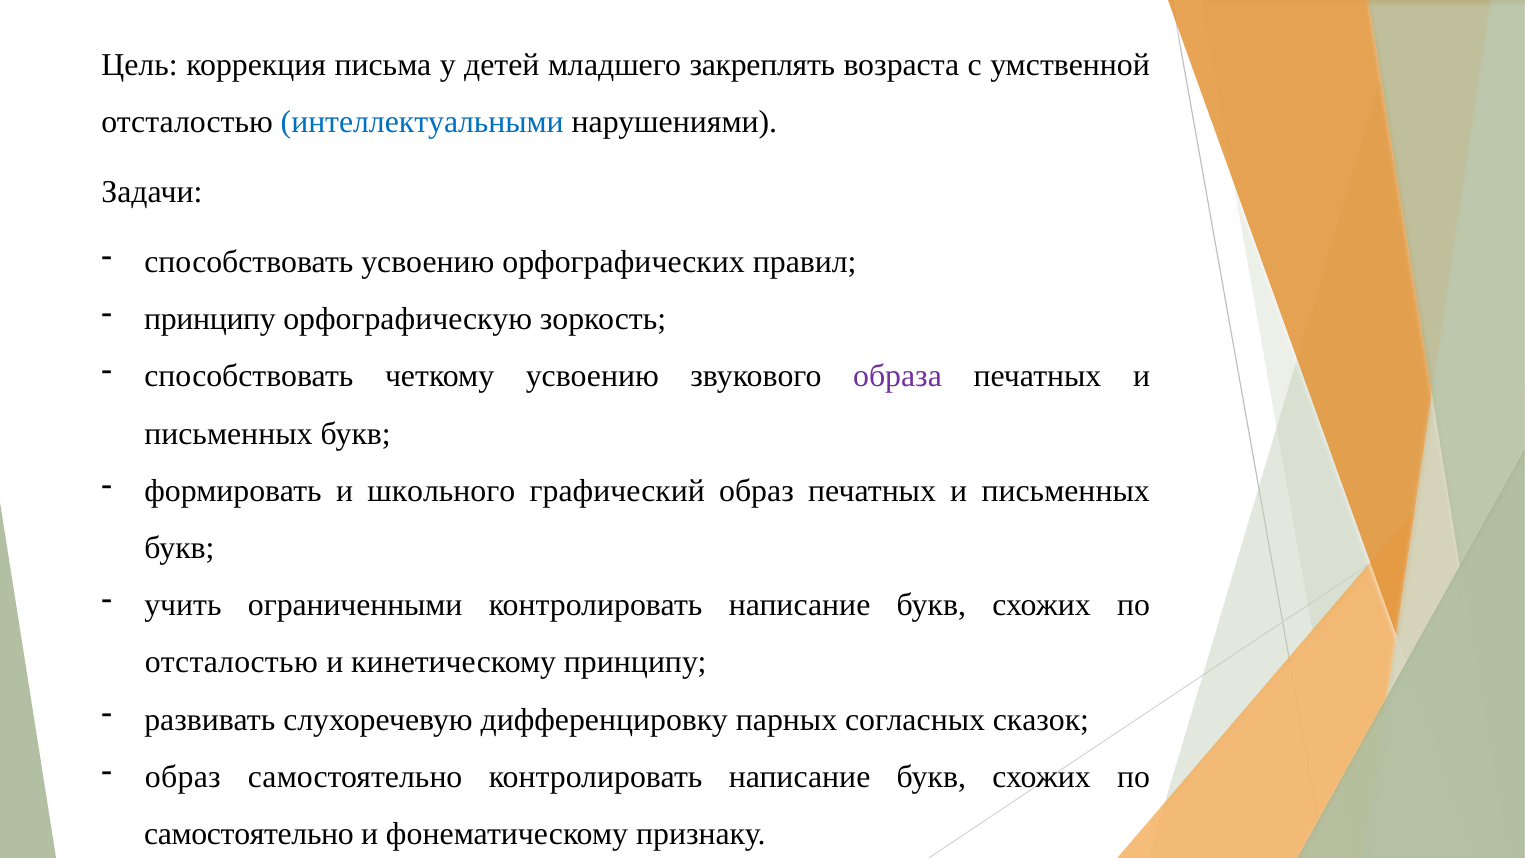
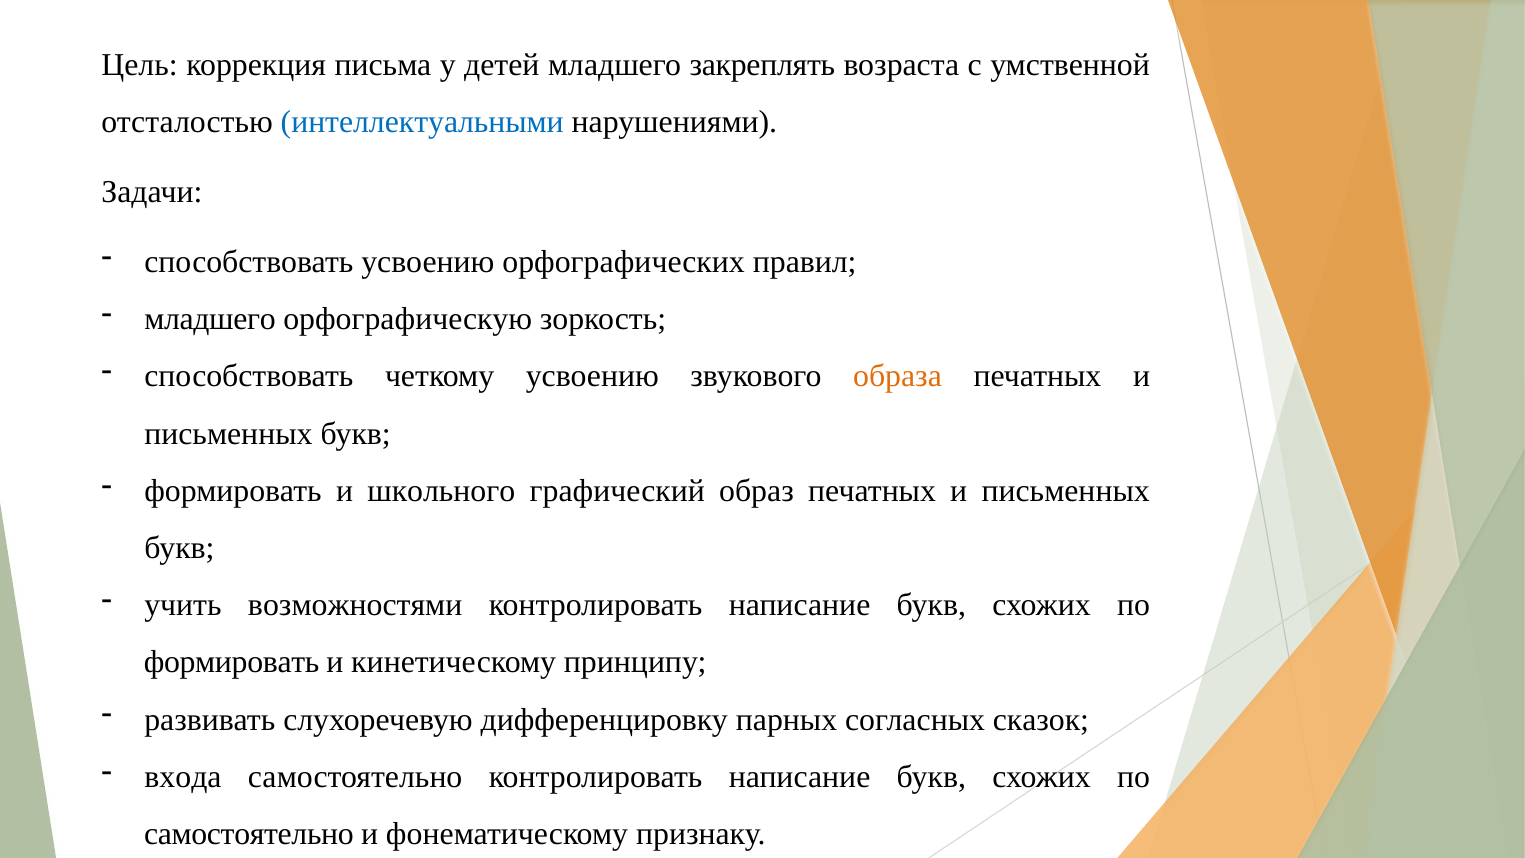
принципу: принципу -> младшего (210, 319)
образа colour: purple -> orange (898, 376)
ограниченными: ограниченными -> возможностями (355, 605)
отсталостью: отсталостью -> формировать (232, 662)
образ: образ -> входа (183, 777)
